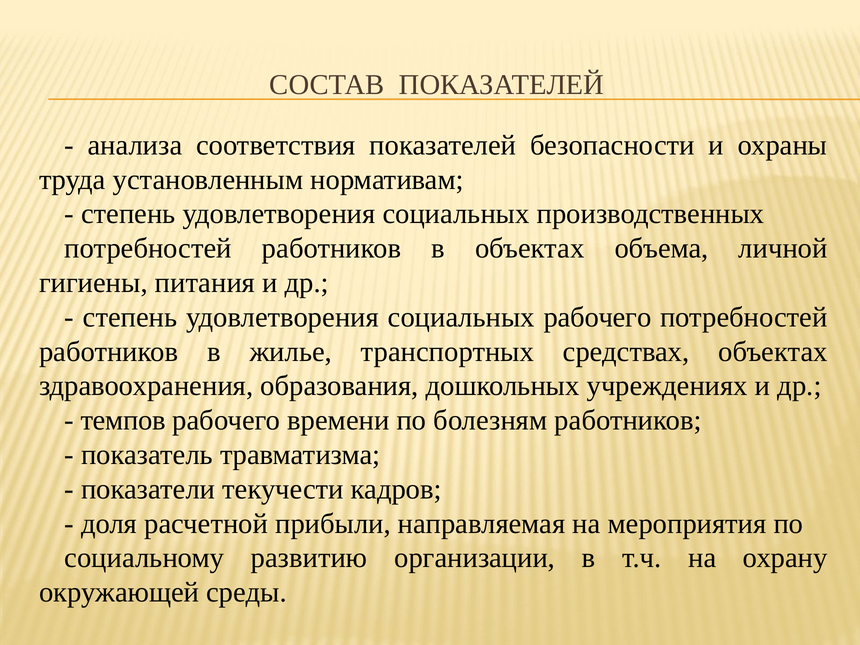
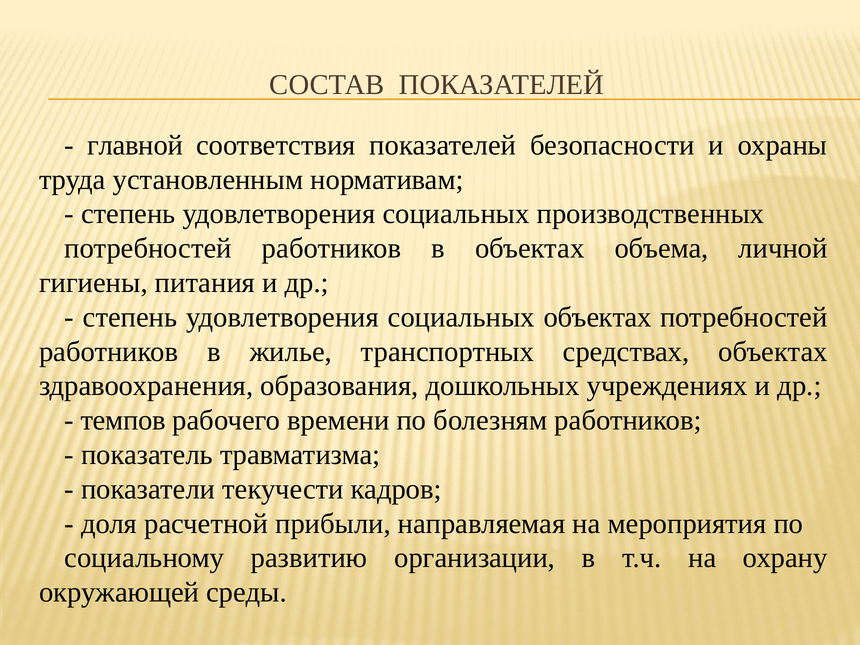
анализа: анализа -> главной (135, 145)
социальных рабочего: рабочего -> объектах (598, 317)
